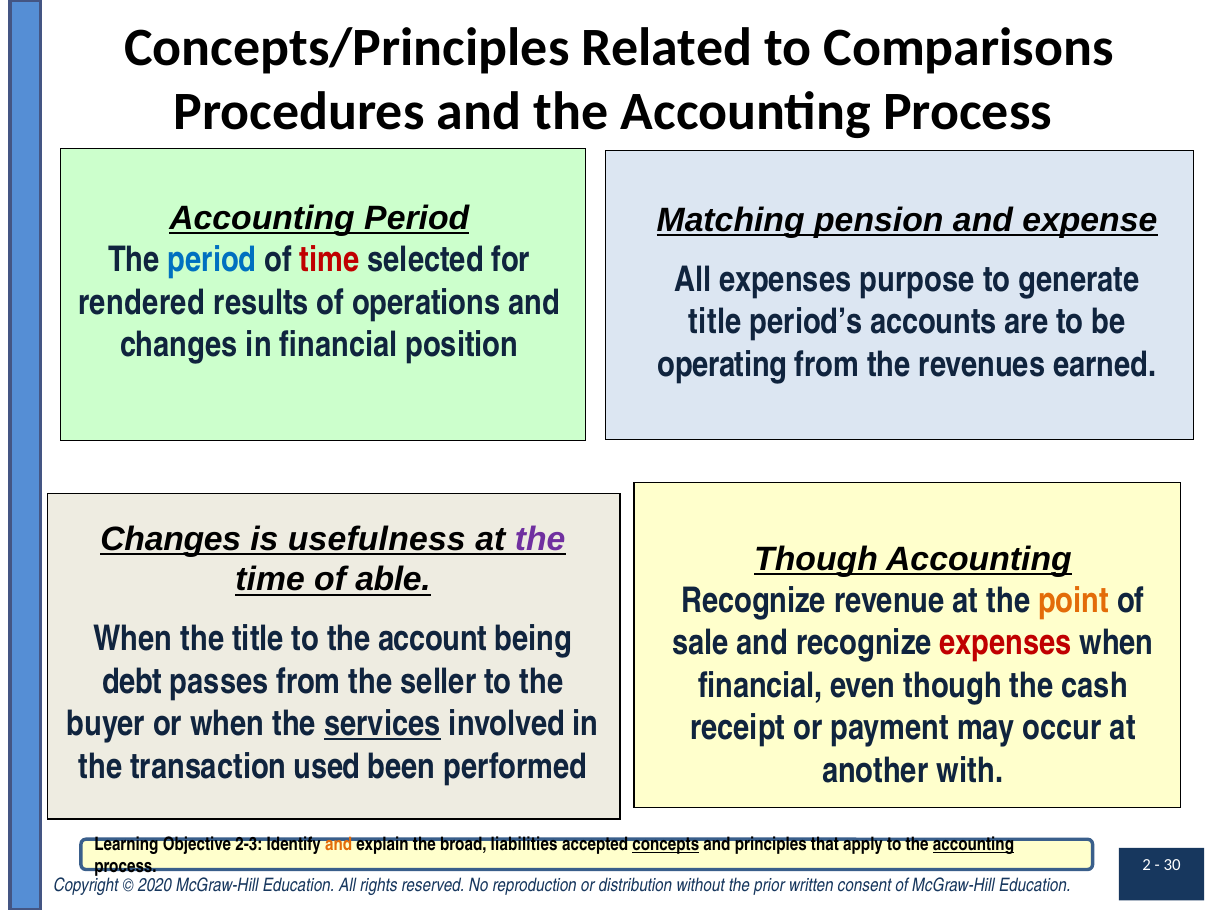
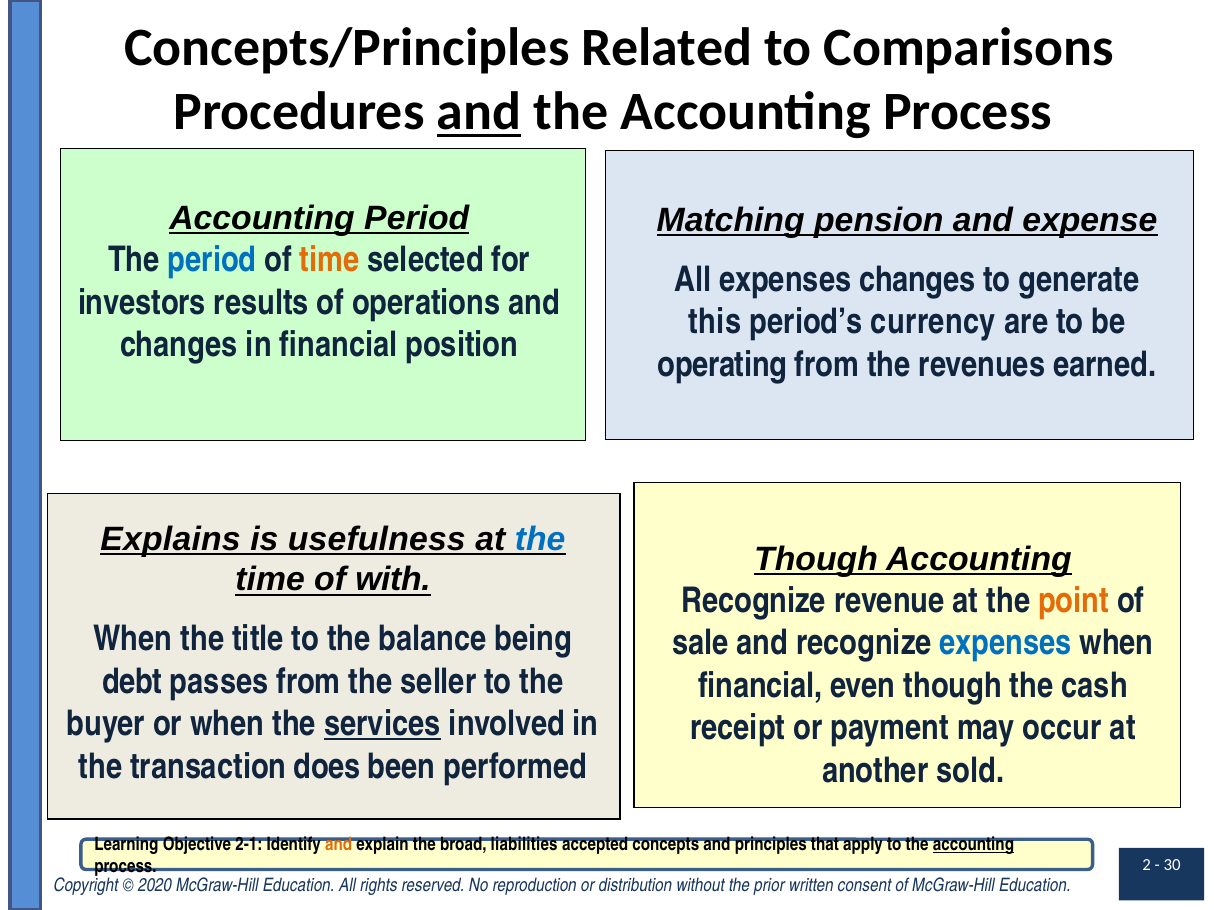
and underline: none -> present (479, 112)
time colour: red -> orange (330, 260)
expenses purpose: purpose -> changes (917, 280)
rendered: rendered -> investors (142, 303)
title: title -> this (715, 322)
accounts: accounts -> currency (933, 322)
Changes: Changes -> Explains (171, 540)
the colour: purple -> blue (540, 540)
able: able -> with (393, 580)
account: account -> balance (433, 639)
expenses colour: red -> blue (1006, 643)
used: used -> does (327, 767)
with: with -> sold (970, 771)
2-3: 2-3 -> 2-1 (249, 845)
concepts underline: present -> none (666, 845)
